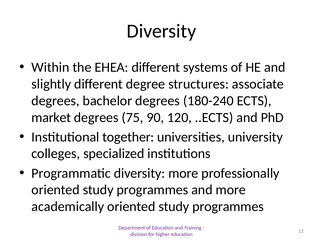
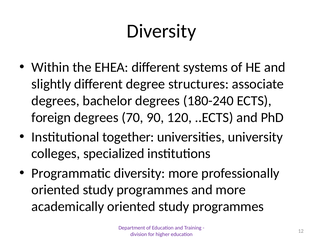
market: market -> foreign (51, 118)
75: 75 -> 70 (133, 118)
